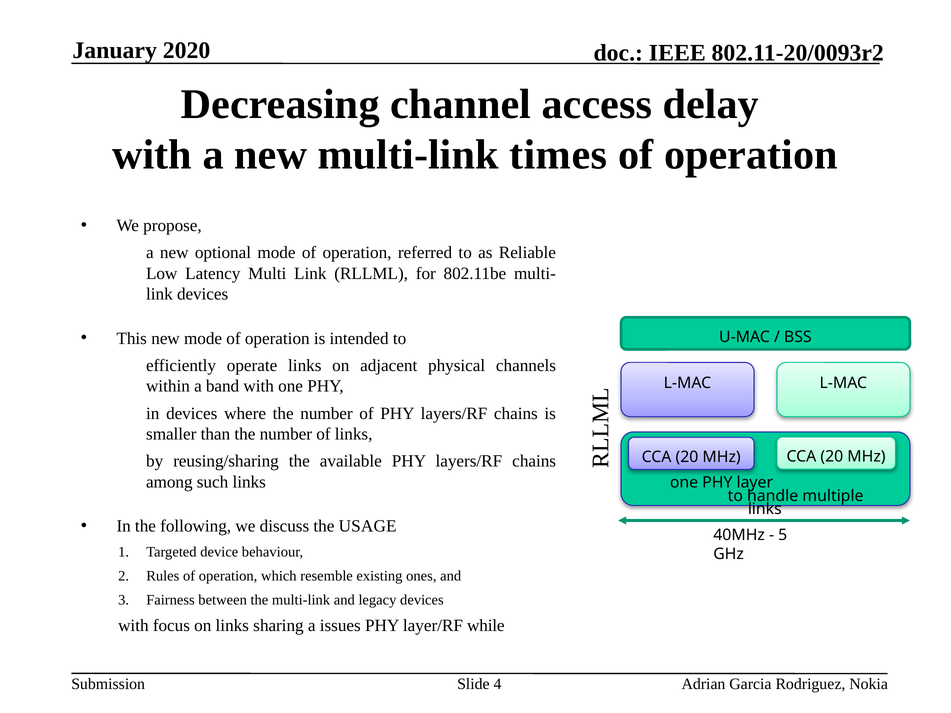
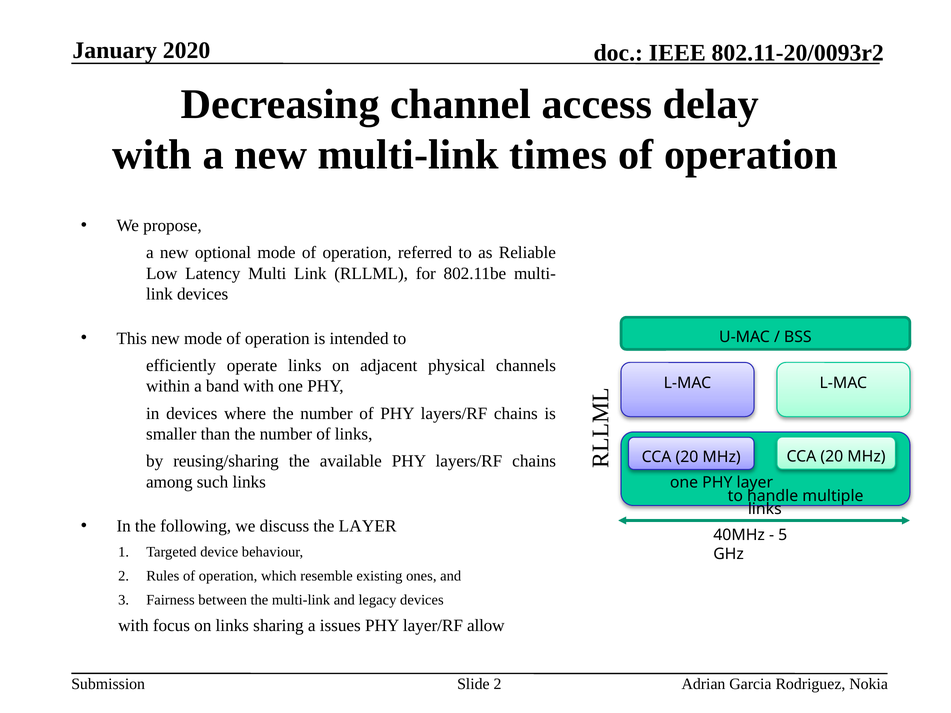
the USAGE: USAGE -> LAYER (368, 526)
while: while -> allow (486, 626)
Slide 4: 4 -> 2 (498, 684)
